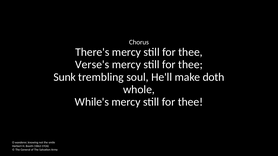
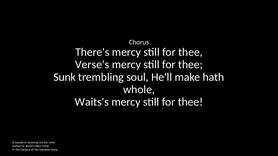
doth: doth -> hath (213, 77)
While's: While's -> Waits's (92, 102)
